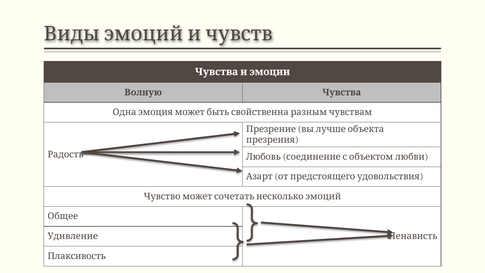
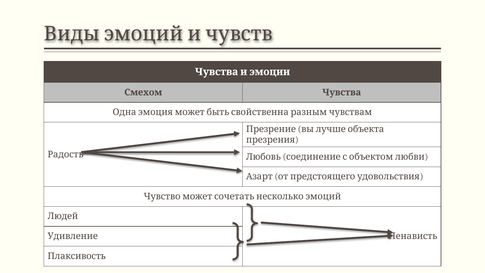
Волную: Волную -> Смехом (143, 92)
Общее: Общее -> Людей (63, 216)
